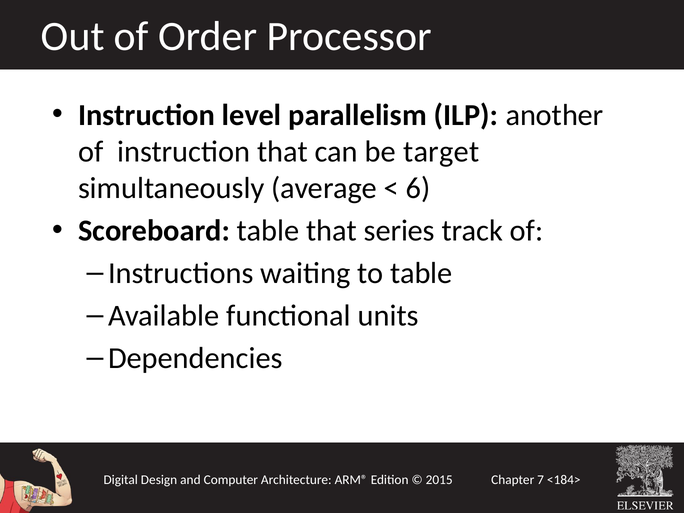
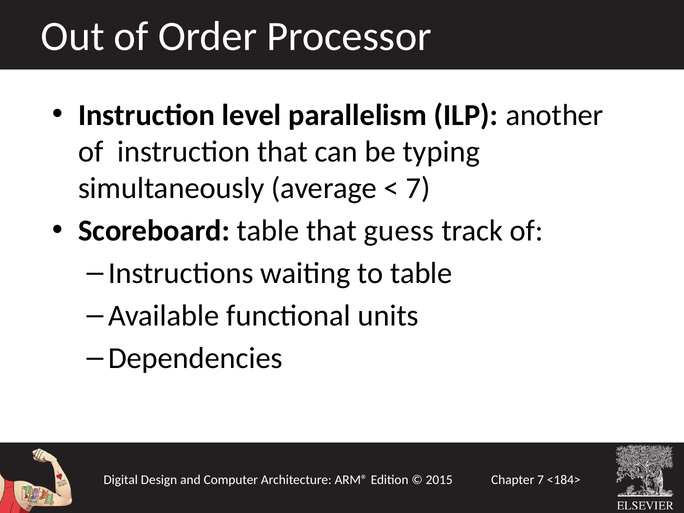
target: target -> typing (441, 152)
6: 6 -> 7 (418, 188)
series: series -> guess (399, 231)
